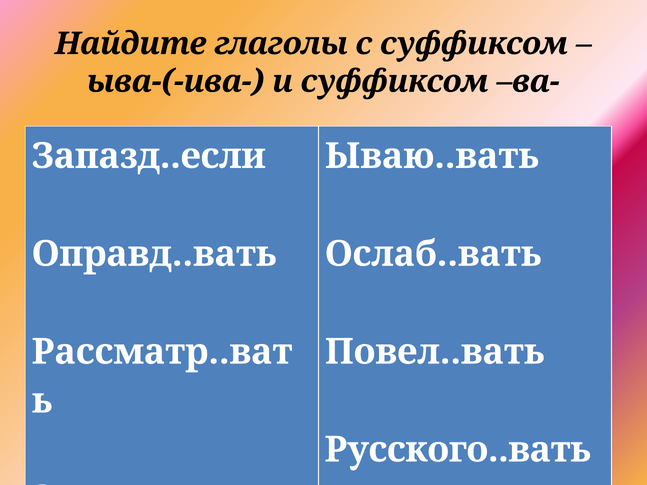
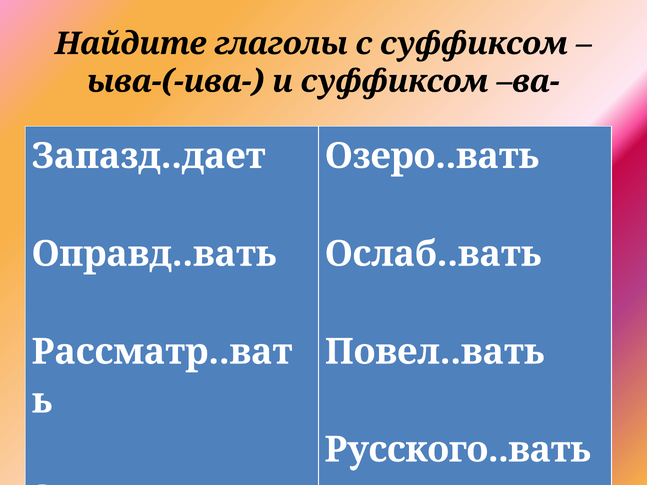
Запазд..если: Запазд..если -> Запазд..дает (149, 156)
Ываю..вать: Ываю..вать -> Озеро..вать (432, 156)
